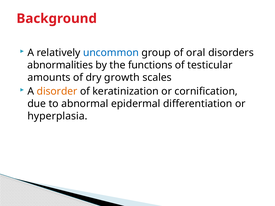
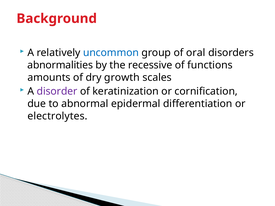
functions: functions -> recessive (150, 65)
testicular: testicular -> functions (210, 65)
disorder colour: orange -> purple (57, 92)
hyperplasia: hyperplasia -> electrolytes (57, 116)
